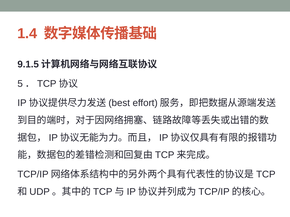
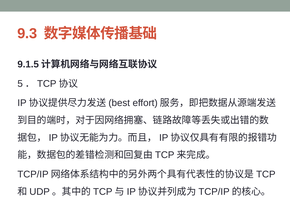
1.4: 1.4 -> 9.3 (27, 34)
